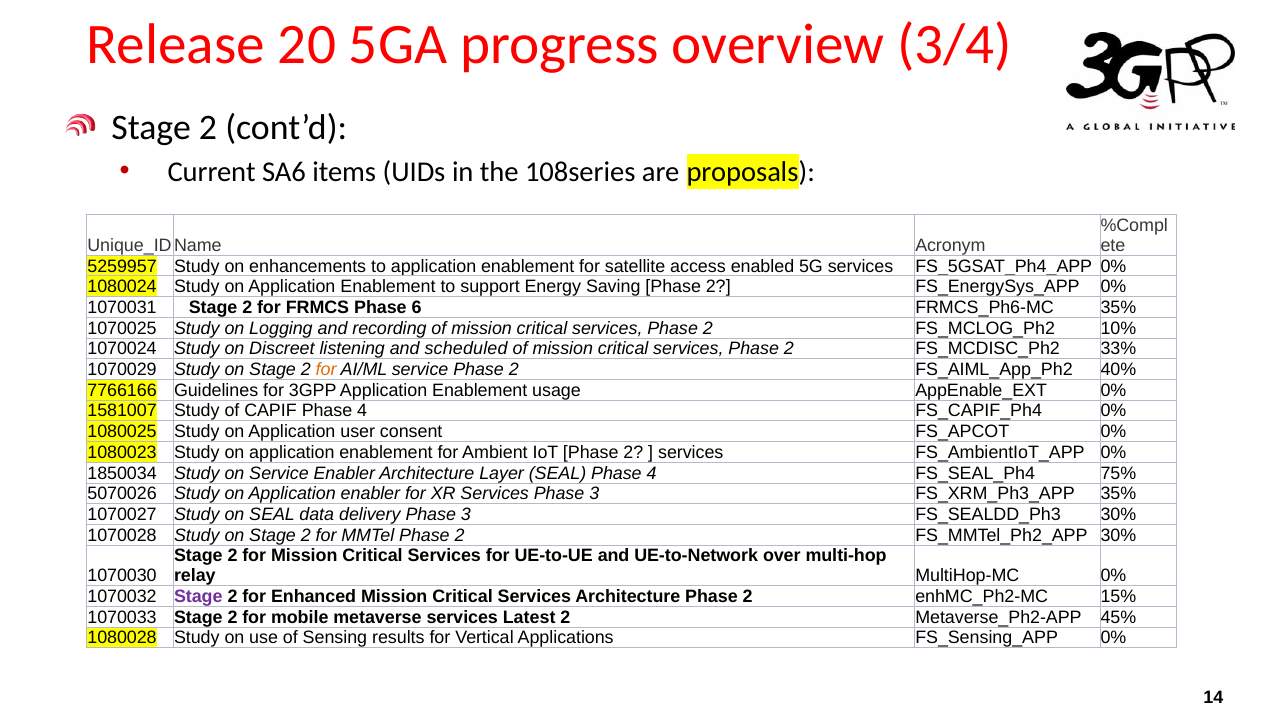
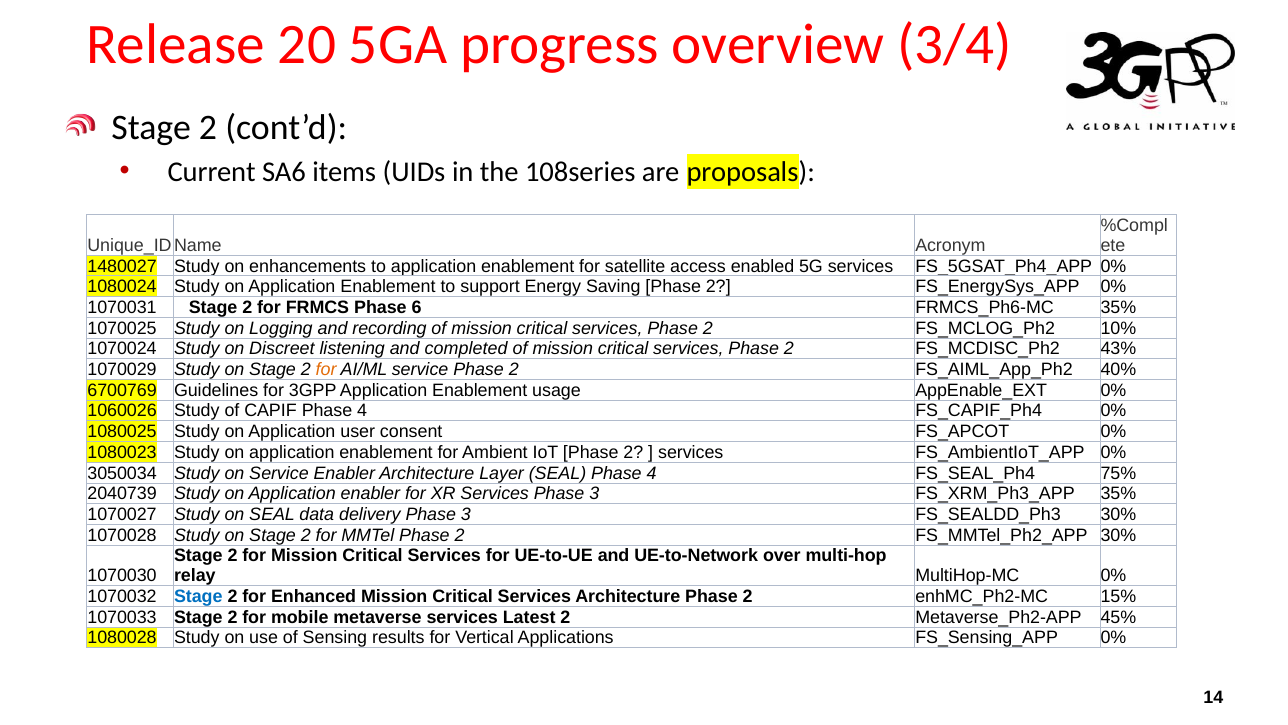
5259957: 5259957 -> 1480027 (122, 266)
scheduled: scheduled -> completed (466, 349)
33%: 33% -> 43% (1118, 349)
7766166: 7766166 -> 6700769 (122, 390)
1581007: 1581007 -> 1060026 (122, 411)
1850034: 1850034 -> 3050034 (122, 473)
5070026: 5070026 -> 2040739 (122, 494)
Stage colour: purple -> blue (198, 596)
